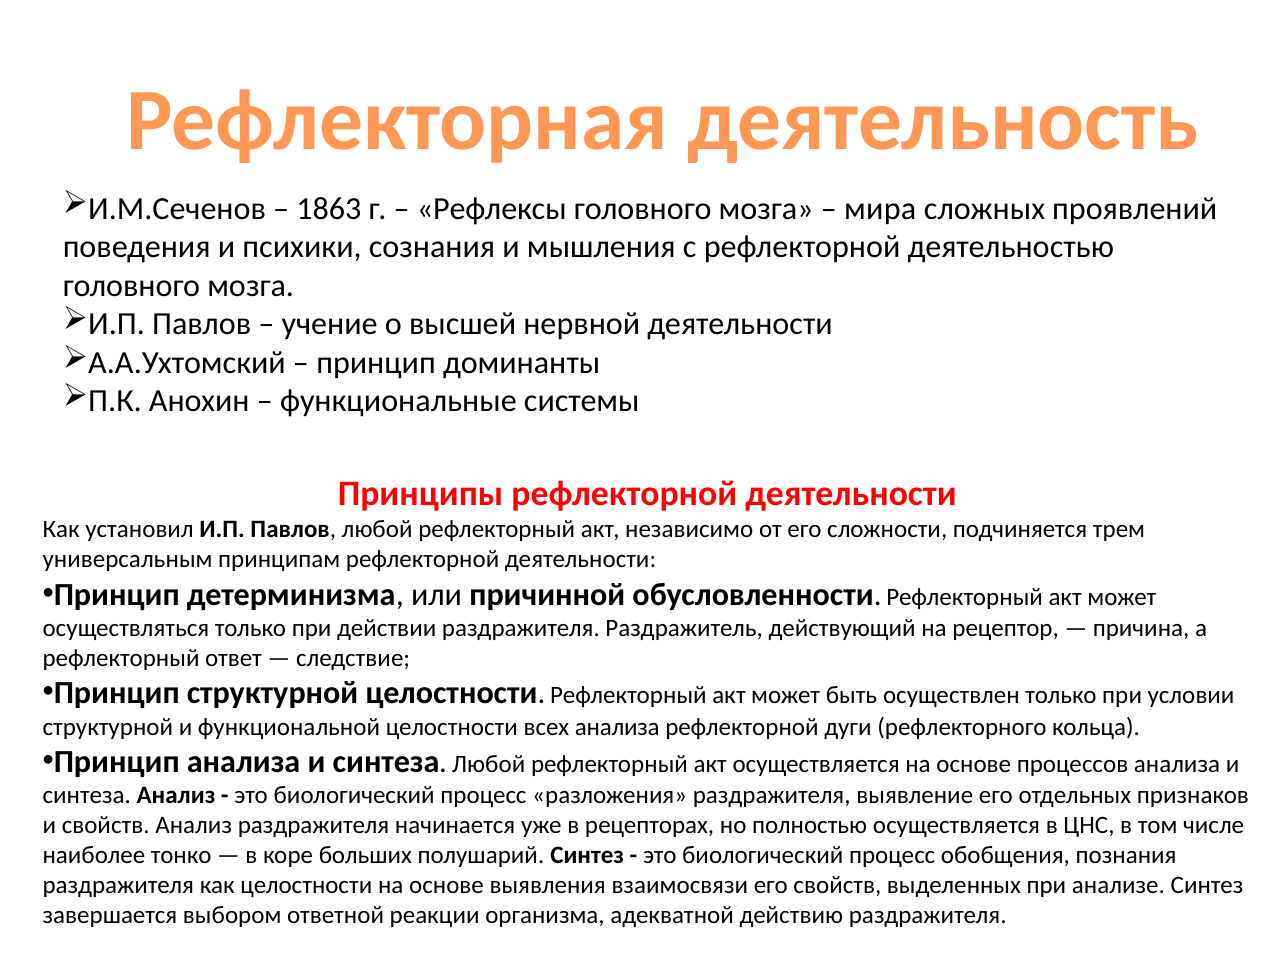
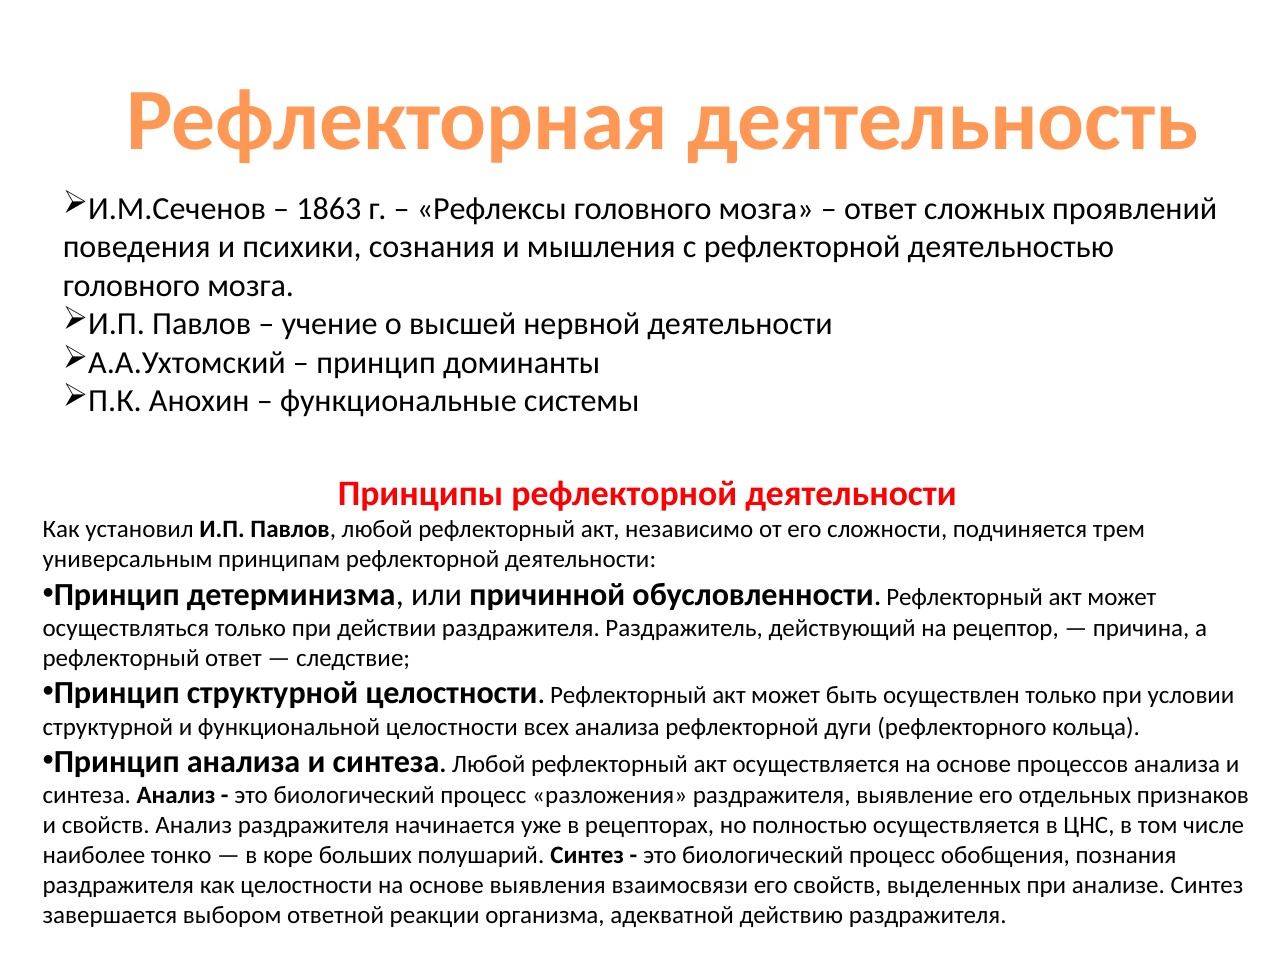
мира: мира -> ответ (880, 209)
